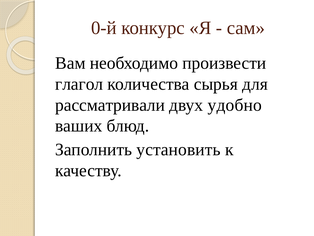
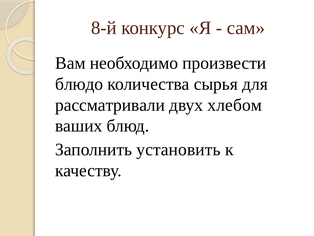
0-й: 0-й -> 8-й (104, 28)
глагол: глагол -> блюдо (79, 84)
удобно: удобно -> хлебом (235, 105)
